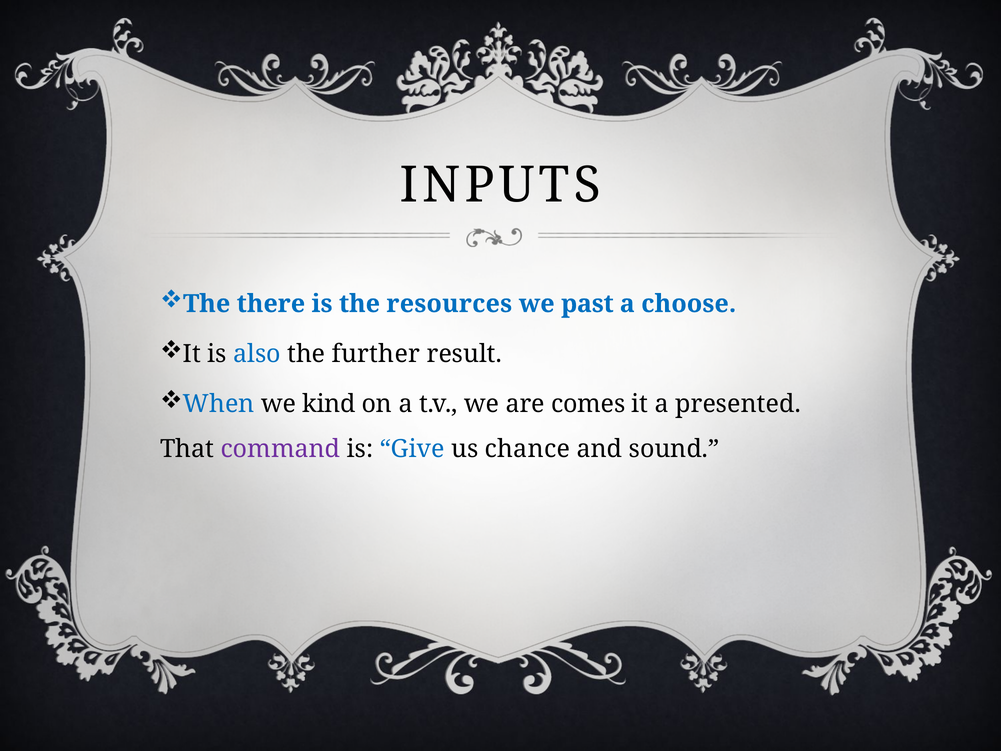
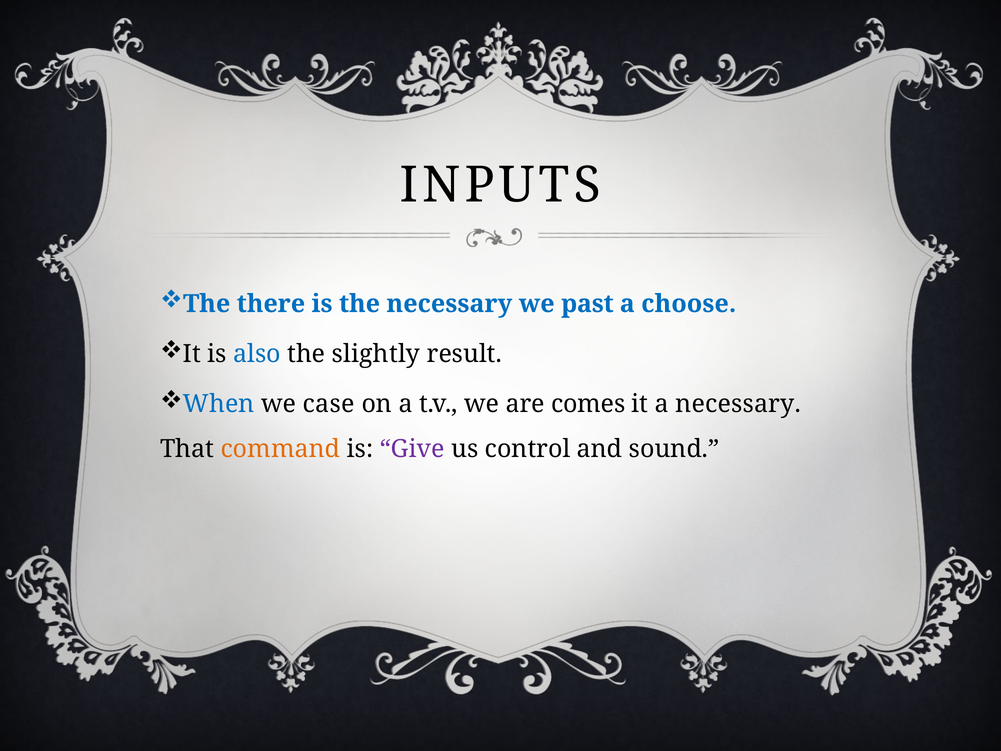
the resources: resources -> necessary (449, 304)
further: further -> slightly (376, 354)
kind: kind -> case (329, 404)
a presented: presented -> necessary (738, 404)
command colour: purple -> orange (280, 449)
Give colour: blue -> purple (412, 449)
chance: chance -> control (528, 449)
